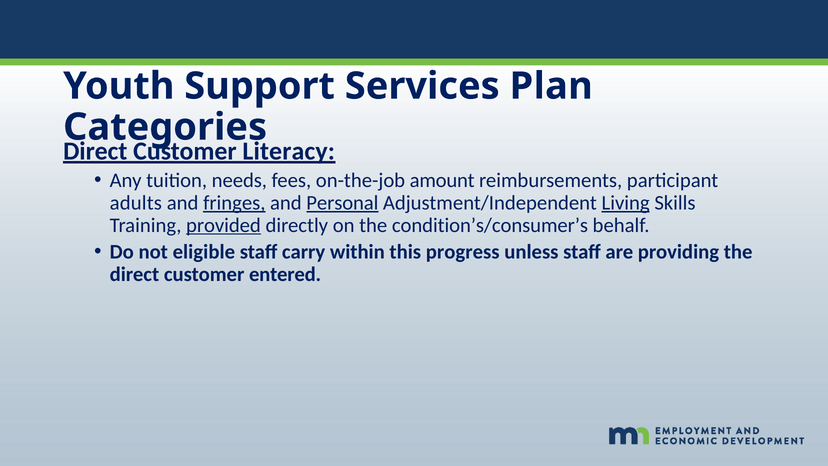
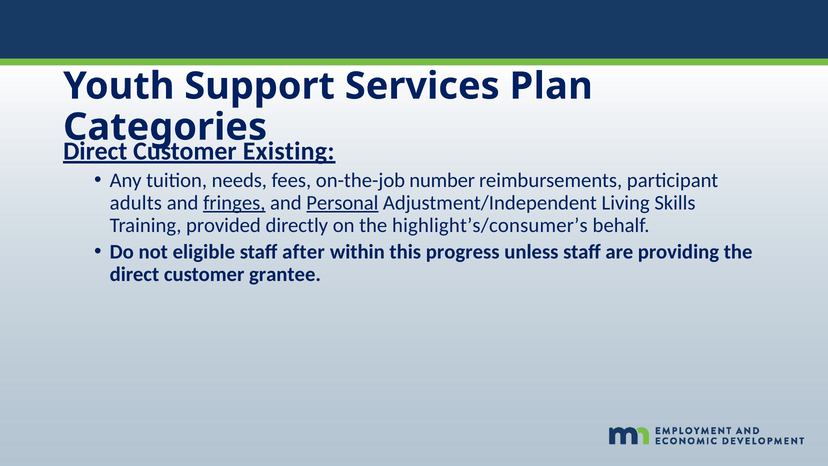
Literacy: Literacy -> Existing (289, 151)
amount: amount -> number (442, 180)
Living underline: present -> none (626, 203)
provided underline: present -> none (223, 225)
condition’s/consumer’s: condition’s/consumer’s -> highlight’s/consumer’s (490, 225)
carry: carry -> after (303, 252)
entered: entered -> grantee (285, 274)
